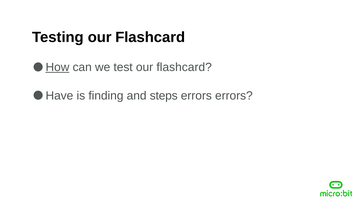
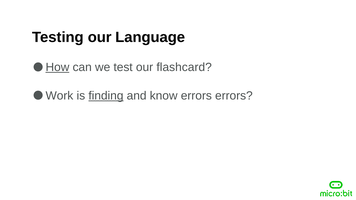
Testing our Flashcard: Flashcard -> Language (150, 37)
Have: Have -> Work (59, 96)
finding underline: none -> present (106, 96)
steps: steps -> know (164, 96)
